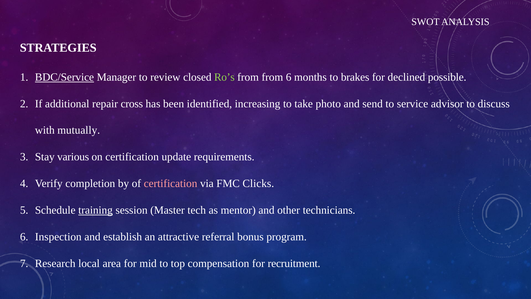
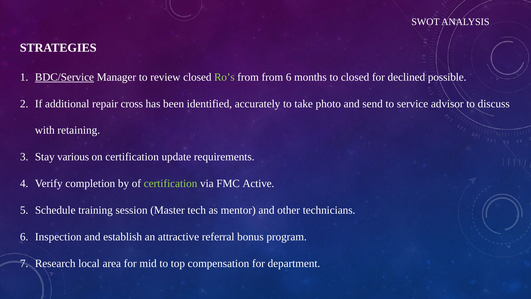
to brakes: brakes -> closed (355, 77)
increasing: increasing -> accurately (258, 104)
mutually: mutually -> retaining (79, 130)
certification colour: pink -> light green (171, 183)
Clicks: Clicks -> Active (258, 183)
training underline: present -> none (95, 210)
recruitment: recruitment -> department (294, 263)
